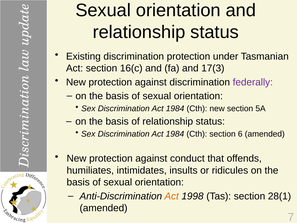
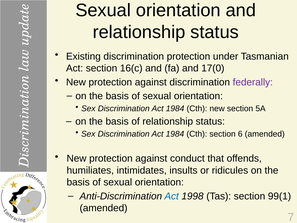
17(3: 17(3 -> 17(0 (213, 68)
Act colour: orange -> blue (172, 196)
28(1: 28(1 -> 99(1 (279, 196)
